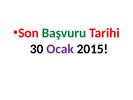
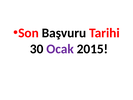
Başvuru colour: green -> black (64, 33)
